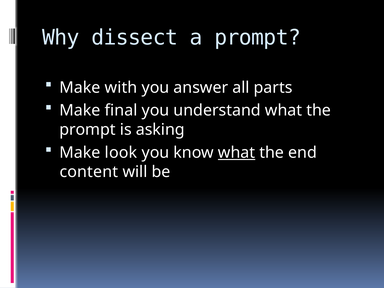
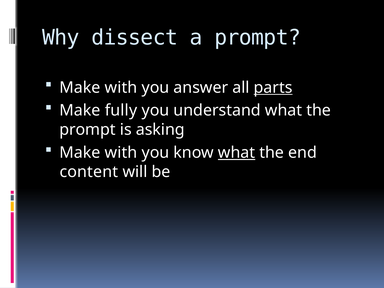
parts underline: none -> present (273, 88)
final: final -> fully (121, 110)
look: look -> with (121, 153)
